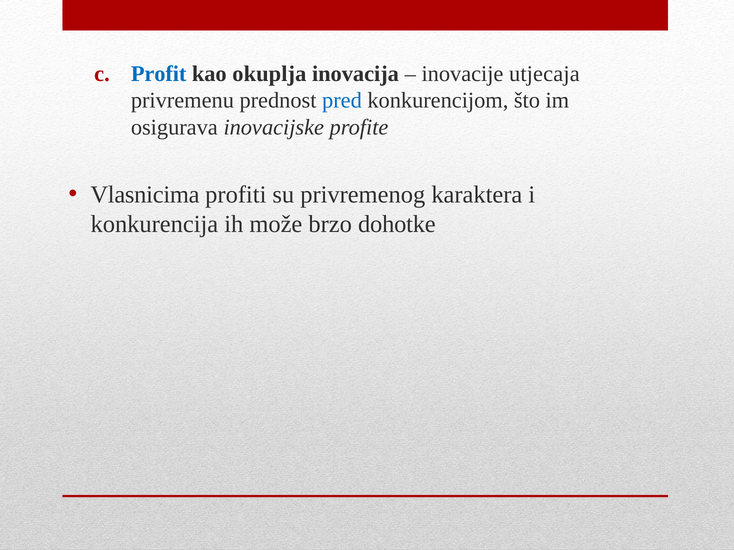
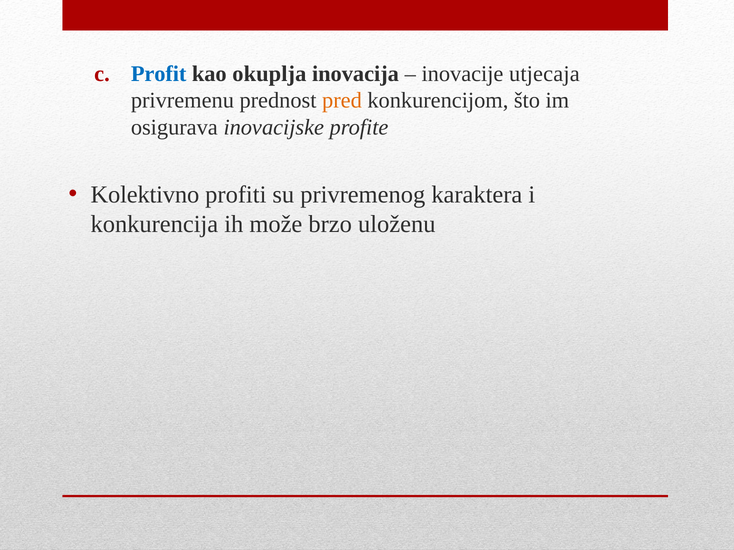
pred colour: blue -> orange (342, 101)
Vlasnicima: Vlasnicima -> Kolektivno (145, 195)
dohotke: dohotke -> uloženu (397, 224)
